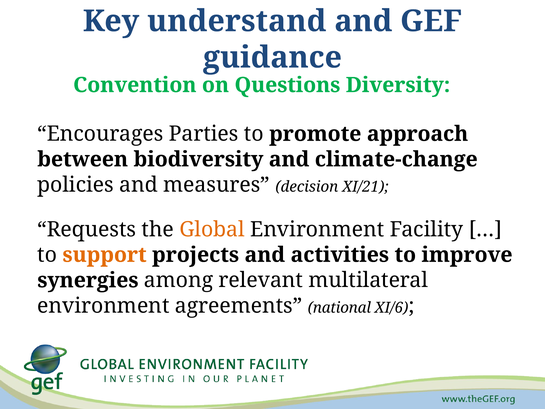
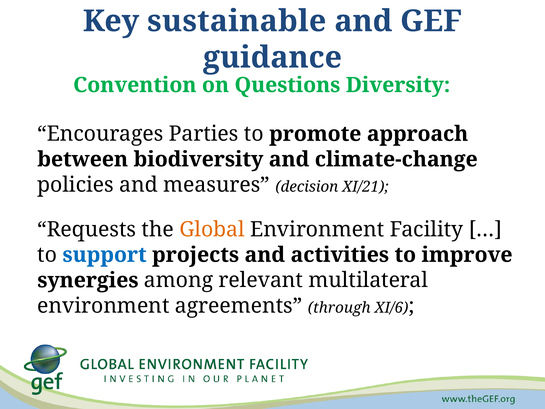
understand: understand -> sustainable (237, 21)
support colour: orange -> blue (105, 255)
national: national -> through (339, 308)
